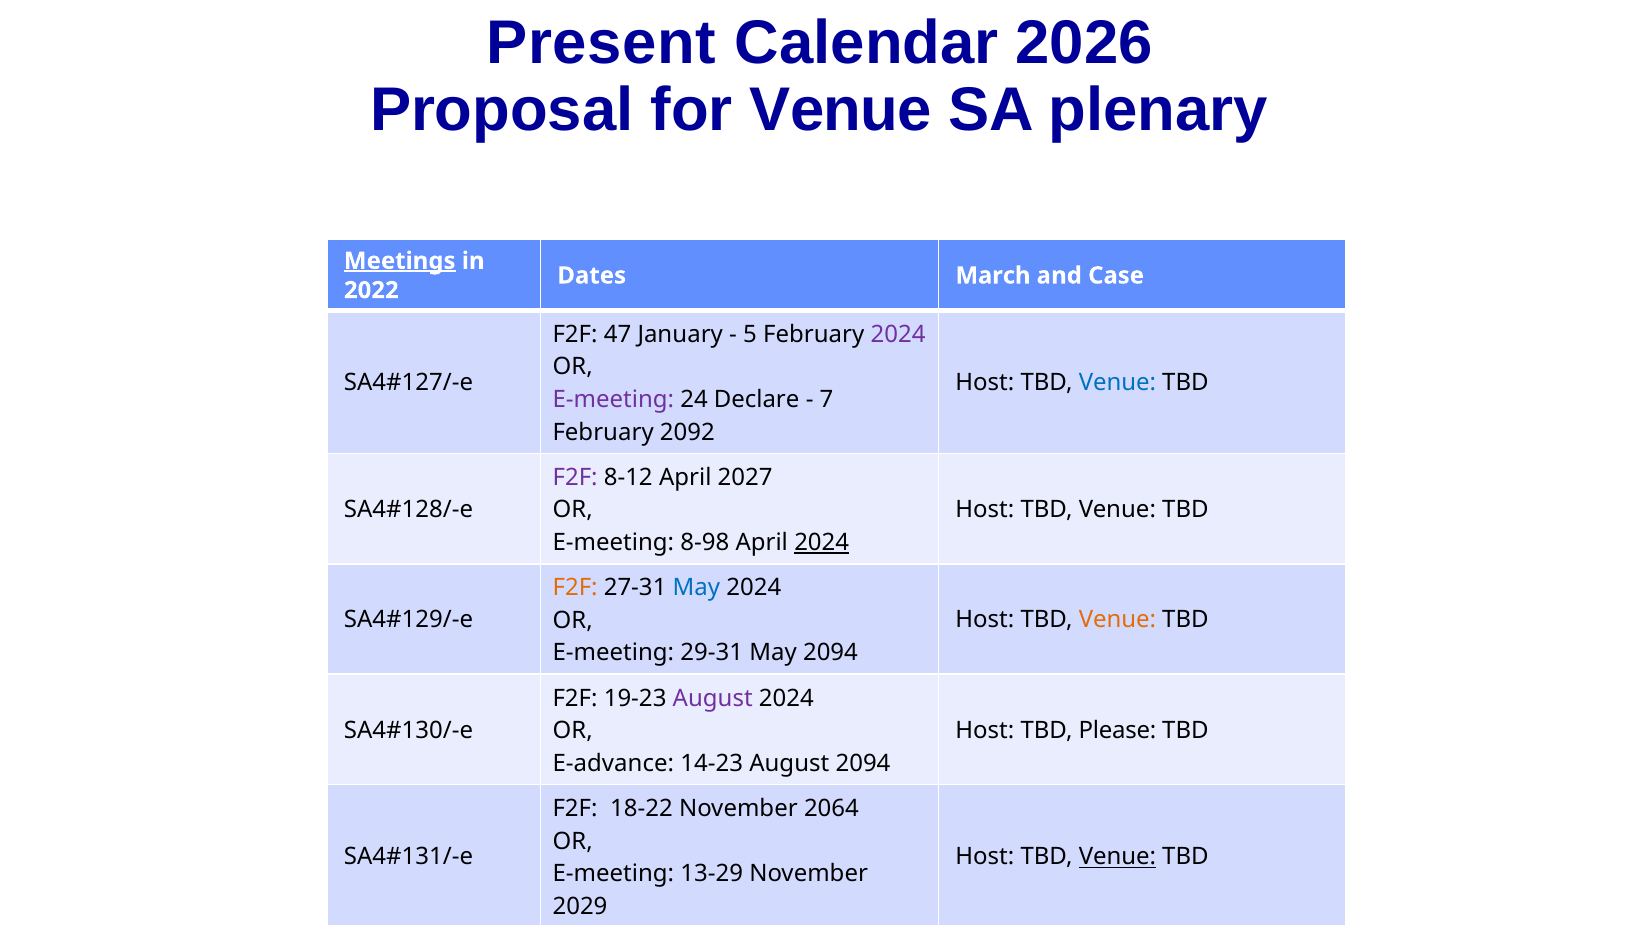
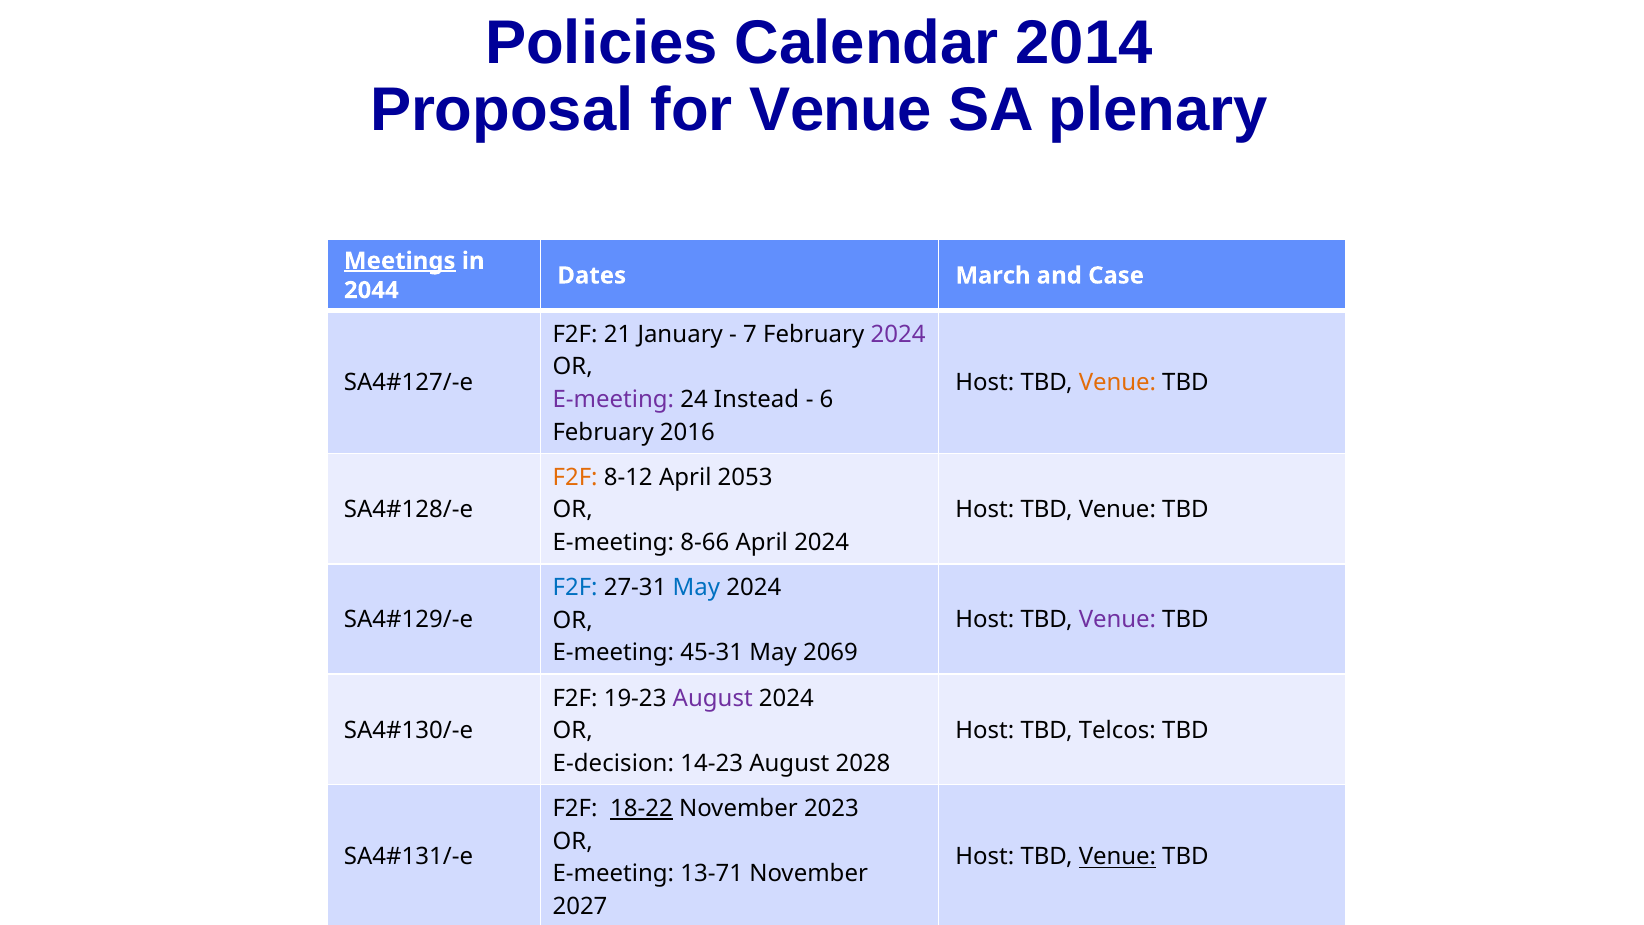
Present: Present -> Policies (602, 43)
2026: 2026 -> 2014 (1084, 43)
2022: 2022 -> 2044 (371, 290)
47: 47 -> 21 (618, 334)
5: 5 -> 7 (750, 334)
Venue colour: blue -> orange (1117, 383)
Declare: Declare -> Instead (757, 399)
7: 7 -> 6 (827, 399)
2092: 2092 -> 2016 (687, 432)
F2F colour: purple -> orange (575, 477)
2027: 2027 -> 2053 (745, 477)
8-98: 8-98 -> 8-66 (705, 543)
2024 underline: present -> none (822, 543)
F2F colour: orange -> blue (575, 588)
Venue colour: orange -> purple (1117, 620)
29-31: 29-31 -> 45-31 (712, 653)
May 2094: 2094 -> 2069 (830, 653)
Please: Please -> Telcos (1117, 730)
E-advance: E-advance -> E-decision (613, 763)
August 2094: 2094 -> 2028 (863, 763)
18-22 underline: none -> present (641, 808)
2064: 2064 -> 2023 (831, 808)
13-29: 13-29 -> 13-71 (712, 874)
2029: 2029 -> 2027 (580, 906)
